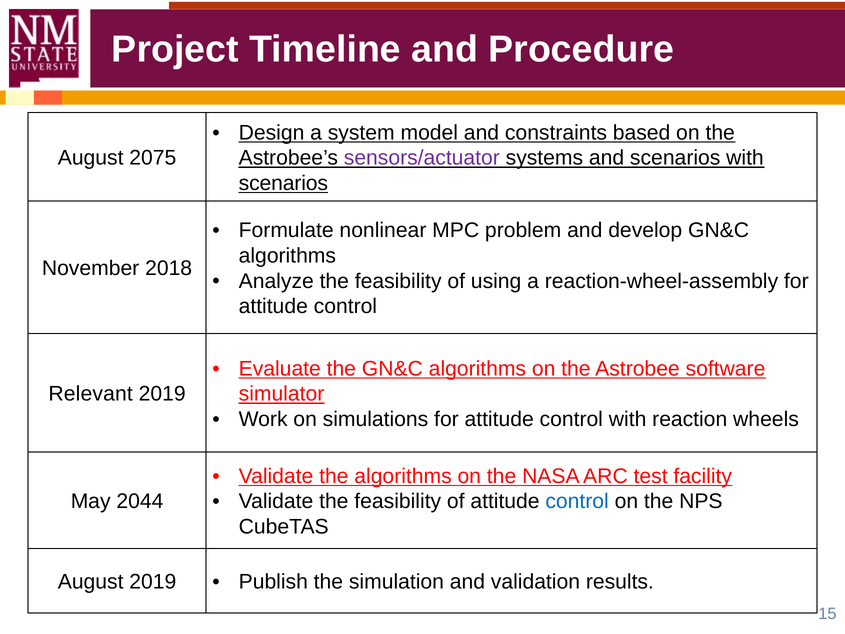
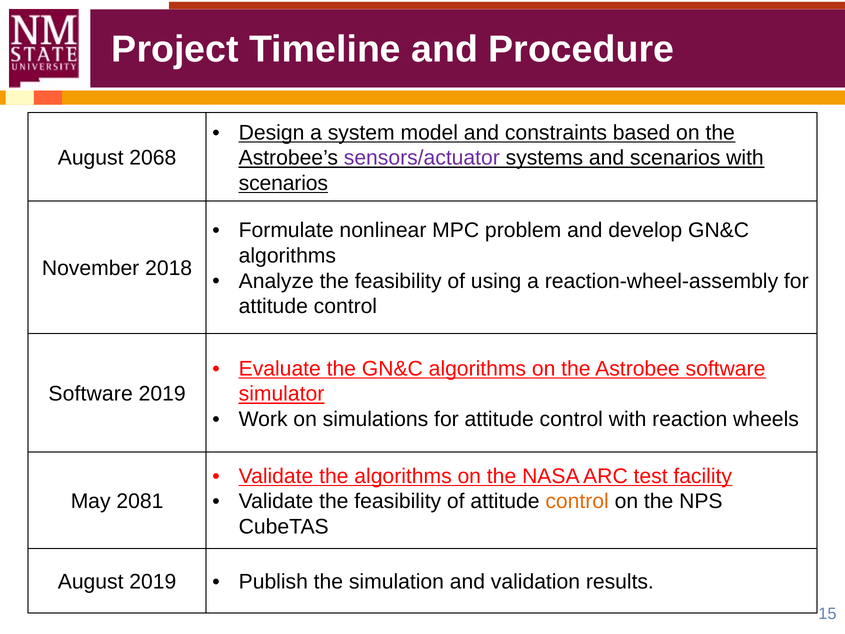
2075: 2075 -> 2068 (153, 158)
Relevant: Relevant -> Software (91, 394)
2044: 2044 -> 2081 (140, 501)
control colour: blue -> orange (577, 501)
